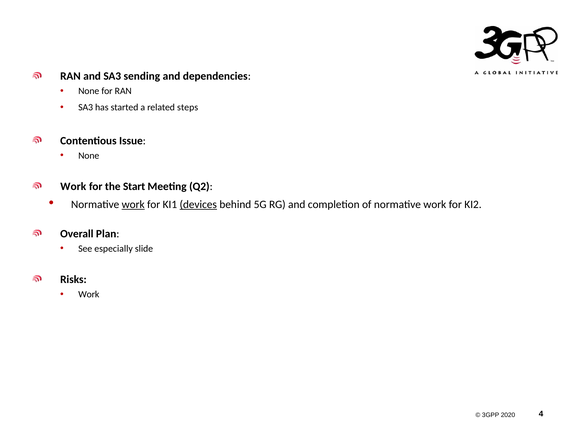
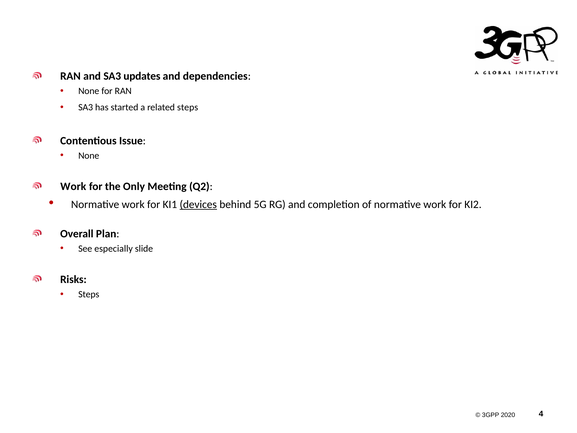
sending: sending -> updates (142, 76)
Start: Start -> Only (134, 186)
work underline: present -> none (133, 204)
Work: Work -> Steps (89, 294)
